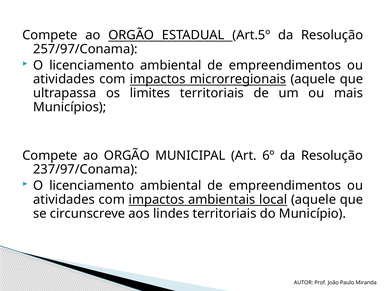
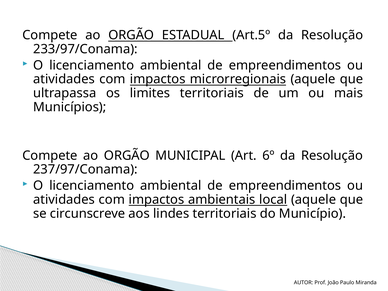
257/97/Conama: 257/97/Conama -> 233/97/Conama (85, 49)
